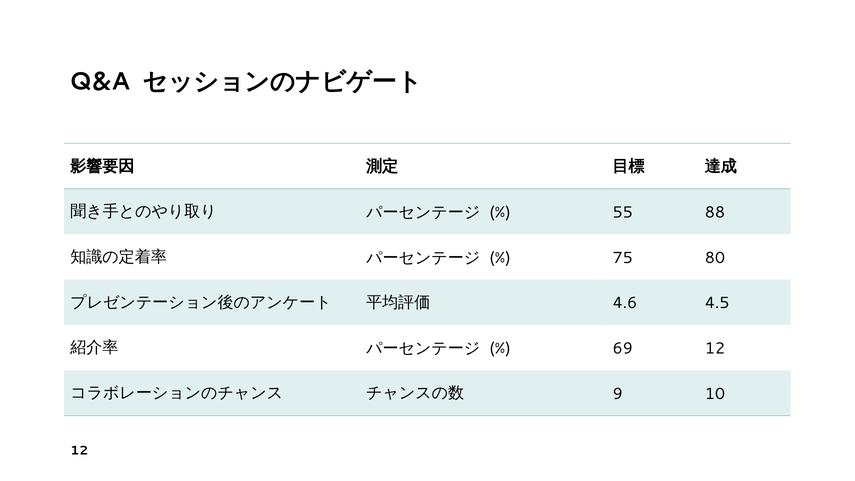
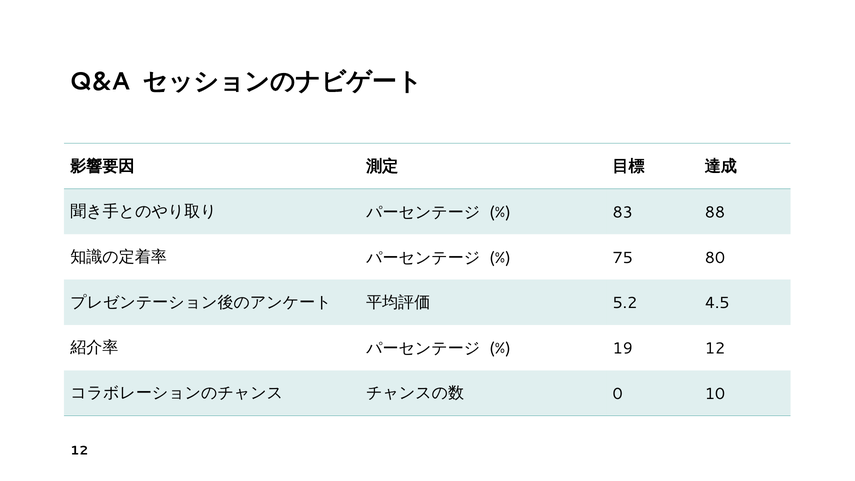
55: 55 -> 83 (623, 212)
4.6: 4.6 -> 5.2 (625, 303)
69: 69 -> 19 (623, 349)
9: 9 -> 0 (618, 394)
